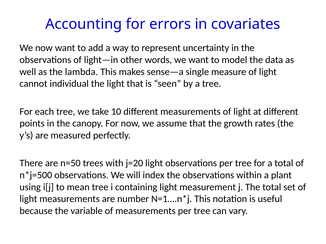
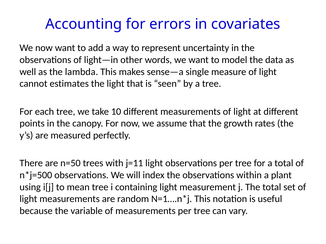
individual: individual -> estimates (69, 84)
j=20: j=20 -> j=11 (134, 163)
number: number -> random (133, 199)
